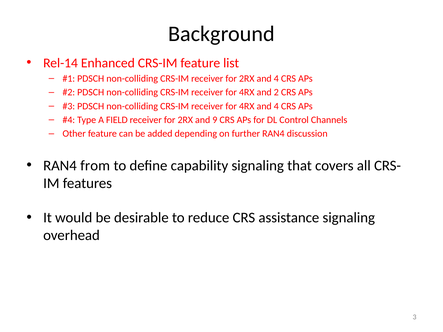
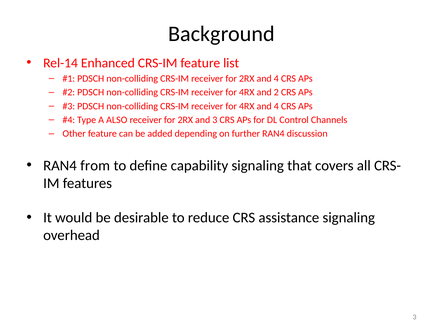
FIELD: FIELD -> ALSO (117, 120)
and 9: 9 -> 3 (215, 120)
